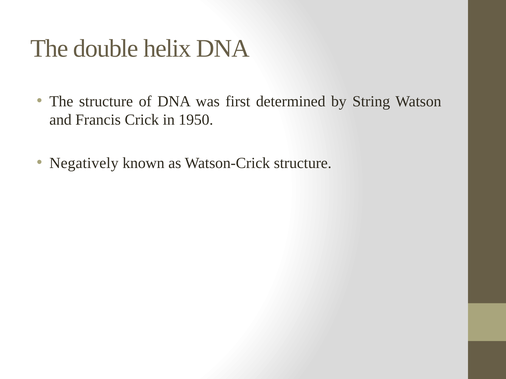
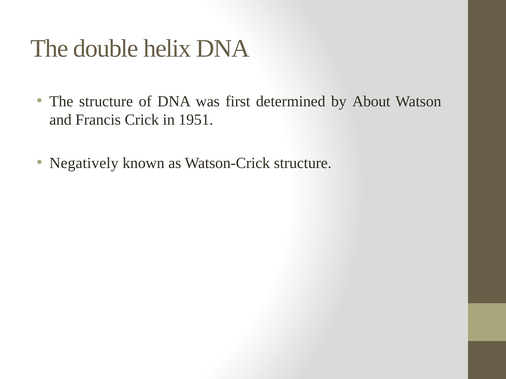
String: String -> About (371, 101)
1950: 1950 -> 1951 (196, 120)
